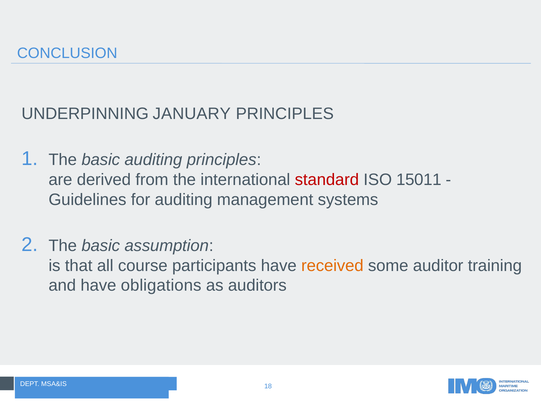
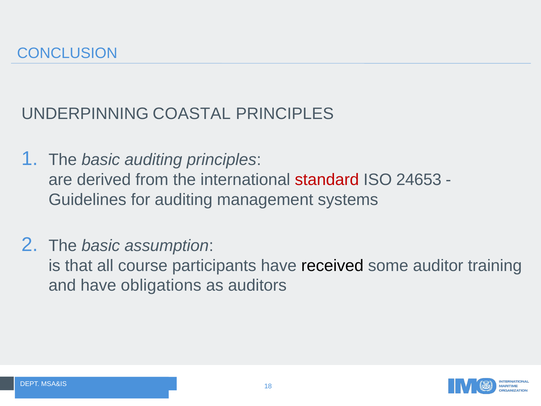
JANUARY: JANUARY -> COASTAL (192, 114)
15011: 15011 -> 24653 (419, 180)
received colour: orange -> black (332, 266)
